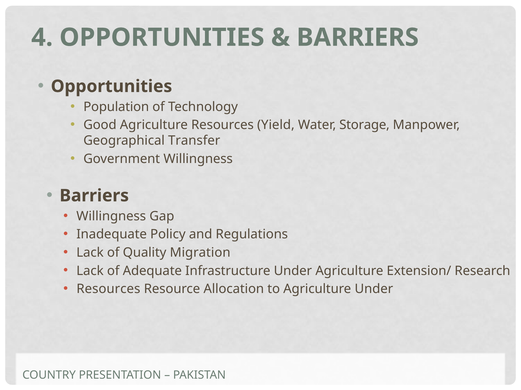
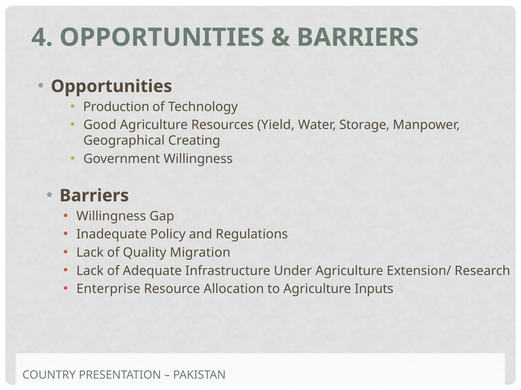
Population: Population -> Production (116, 107)
Transfer: Transfer -> Creating (194, 141)
Resources: Resources -> Enterprise (108, 289)
Agriculture Under: Under -> Inputs (374, 289)
